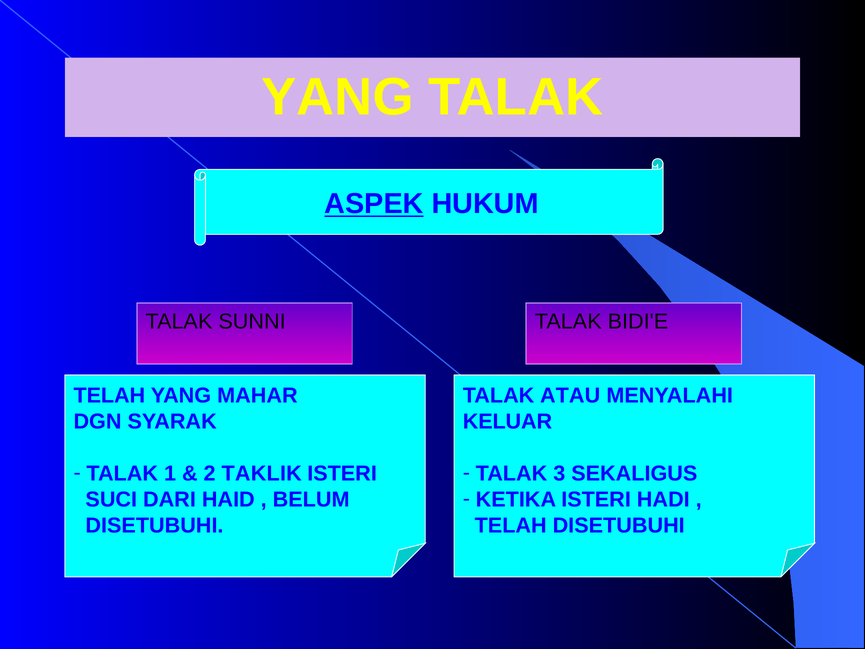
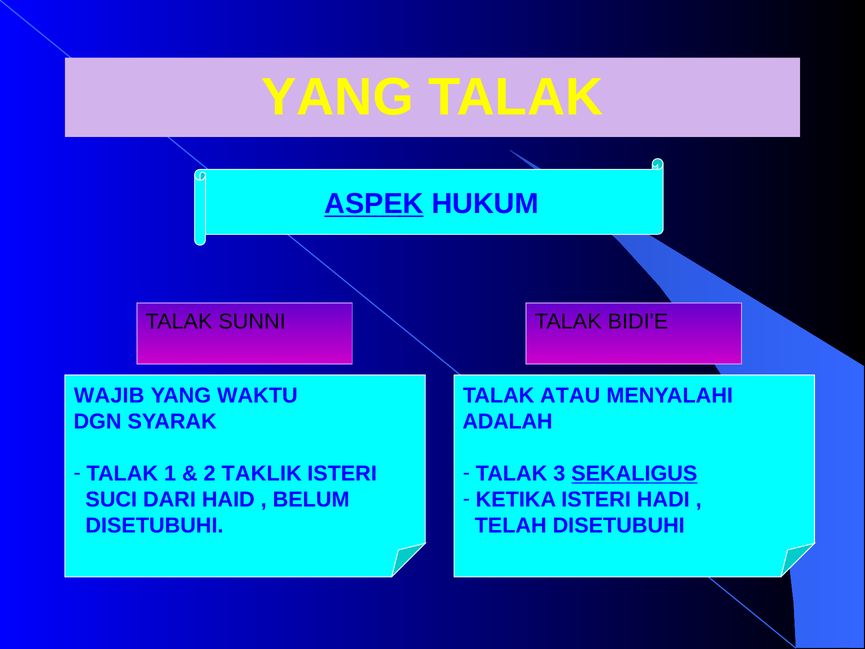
TELAH: TELAH -> WAJIB (109, 396)
MAHAR: MAHAR -> WAKTU (257, 396)
KELUAR: KELUAR -> ADALAH (508, 422)
SEKALIGUS underline: none -> present (634, 473)
